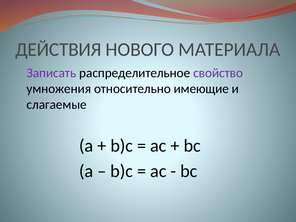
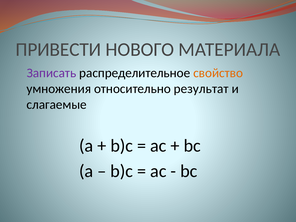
ДЕЙСТВИЯ: ДЕЙСТВИЯ -> ПРИВЕСТИ (58, 50)
свойство colour: purple -> orange (218, 73)
имеющие: имеющие -> результат (201, 89)
